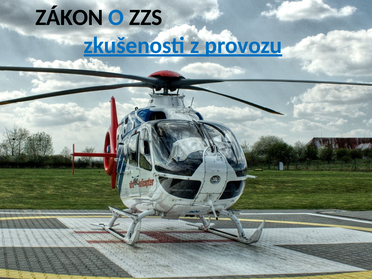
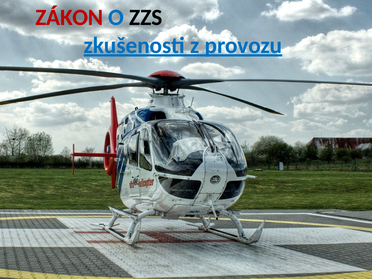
ZÁKON colour: black -> red (69, 18)
